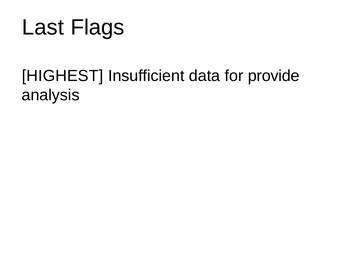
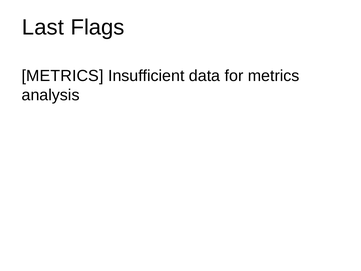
HIGHEST: HIGHEST -> METRICS (63, 76)
for provide: provide -> metrics (274, 76)
